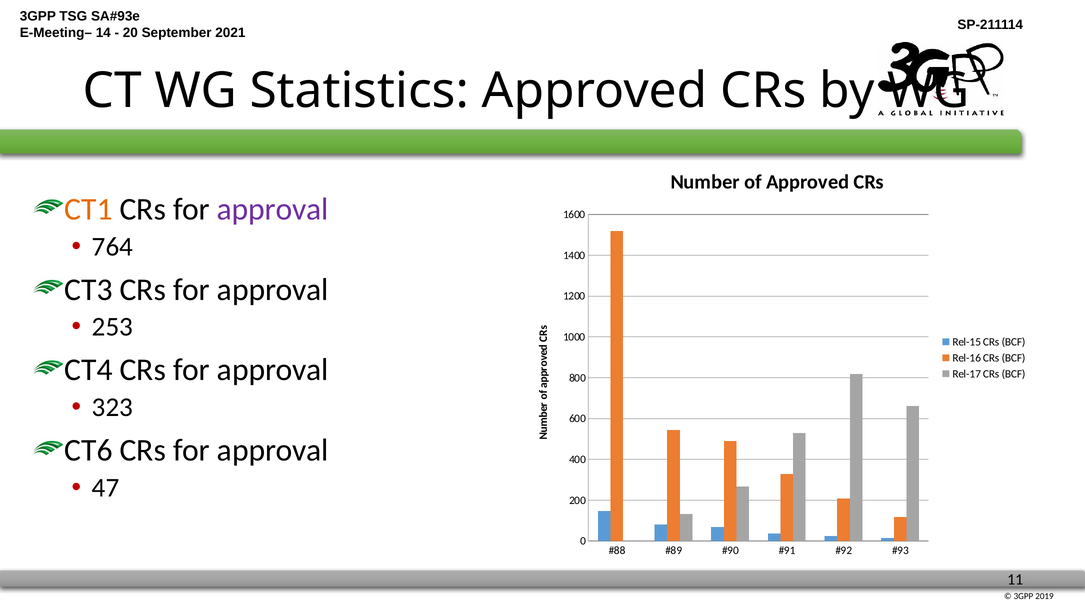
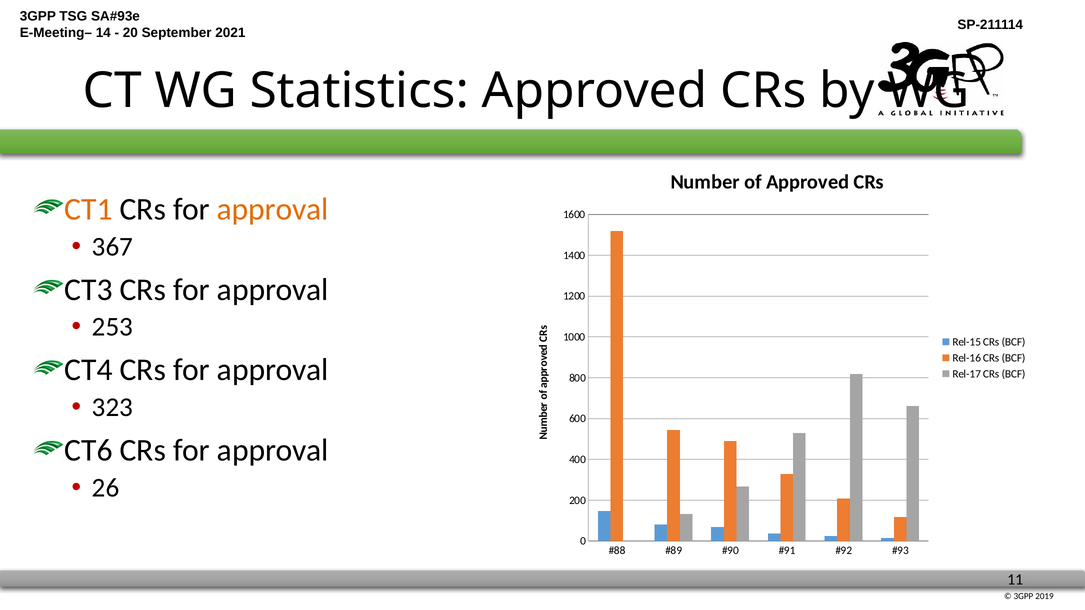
approval colour: purple -> orange (273, 209)
764: 764 -> 367 (113, 247)
47: 47 -> 26 (106, 488)
